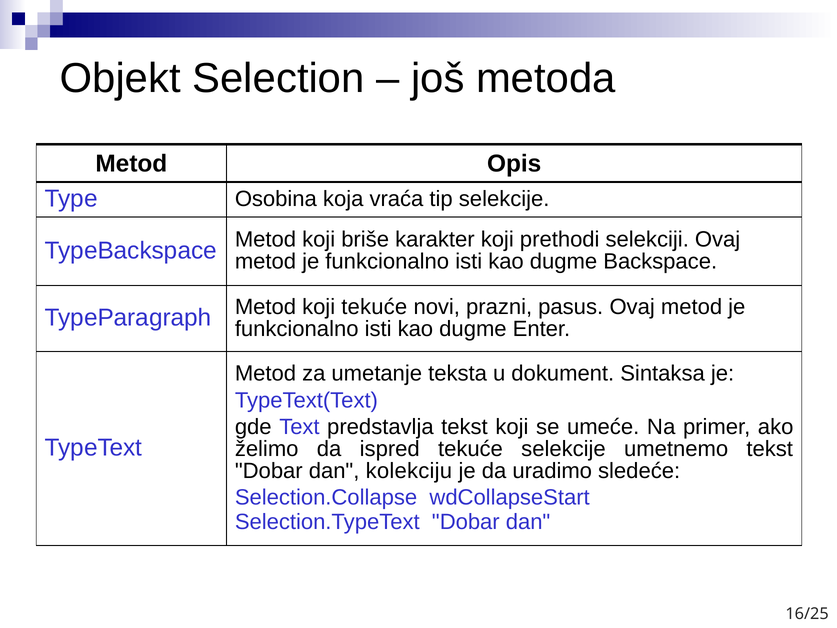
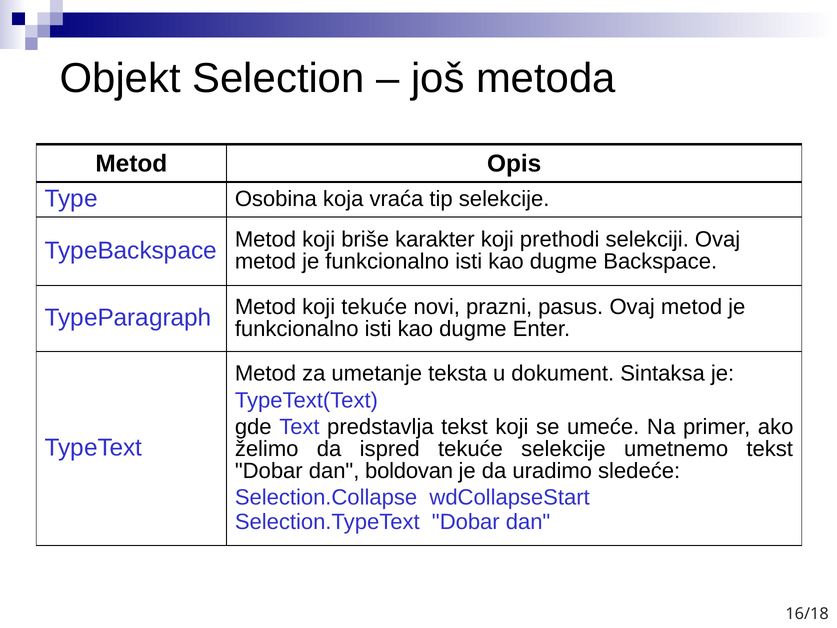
kolekciju: kolekciju -> boldovan (409, 471)
16/25: 16/25 -> 16/18 (807, 614)
